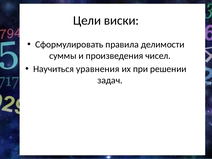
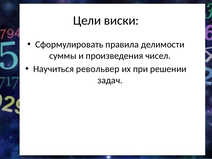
уравнения: уравнения -> револьвер (98, 69)
